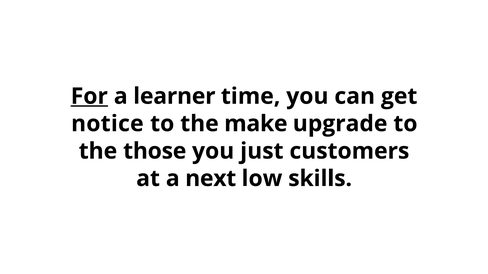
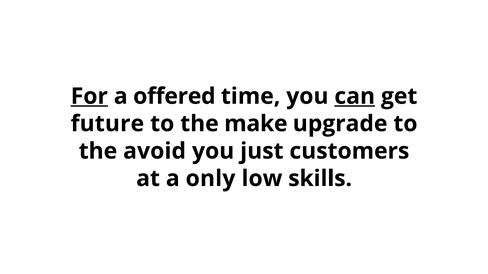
learner: learner -> offered (174, 96)
can underline: none -> present (355, 96)
notice: notice -> future (107, 124)
those: those -> avoid (155, 151)
next: next -> only (211, 179)
